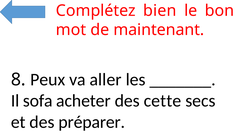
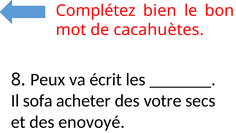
maintenant: maintenant -> cacahuètes (159, 30)
aller: aller -> écrit (106, 79)
cette: cette -> votre (163, 101)
préparer: préparer -> enovoyé (92, 122)
